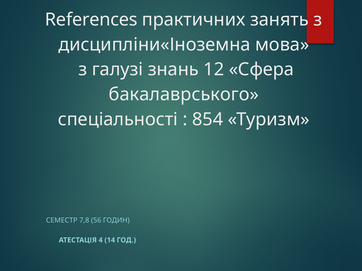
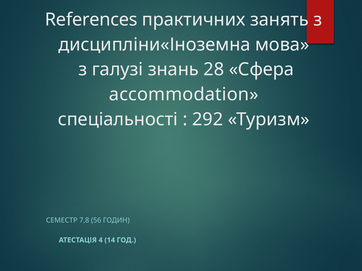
12: 12 -> 28 (214, 70)
бакалаврського: бакалаврського -> accommodation (184, 95)
854: 854 -> 292 (208, 120)
